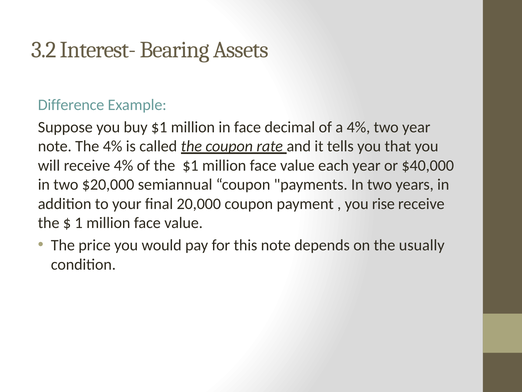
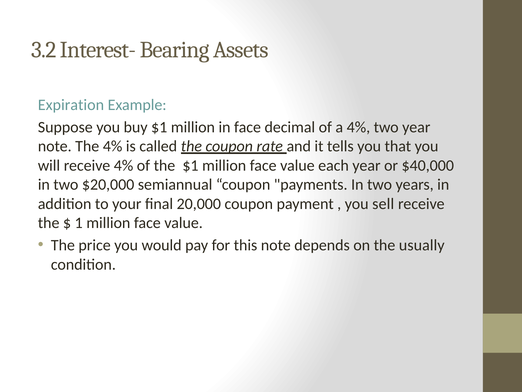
Difference: Difference -> Expiration (71, 105)
rise: rise -> sell (383, 203)
